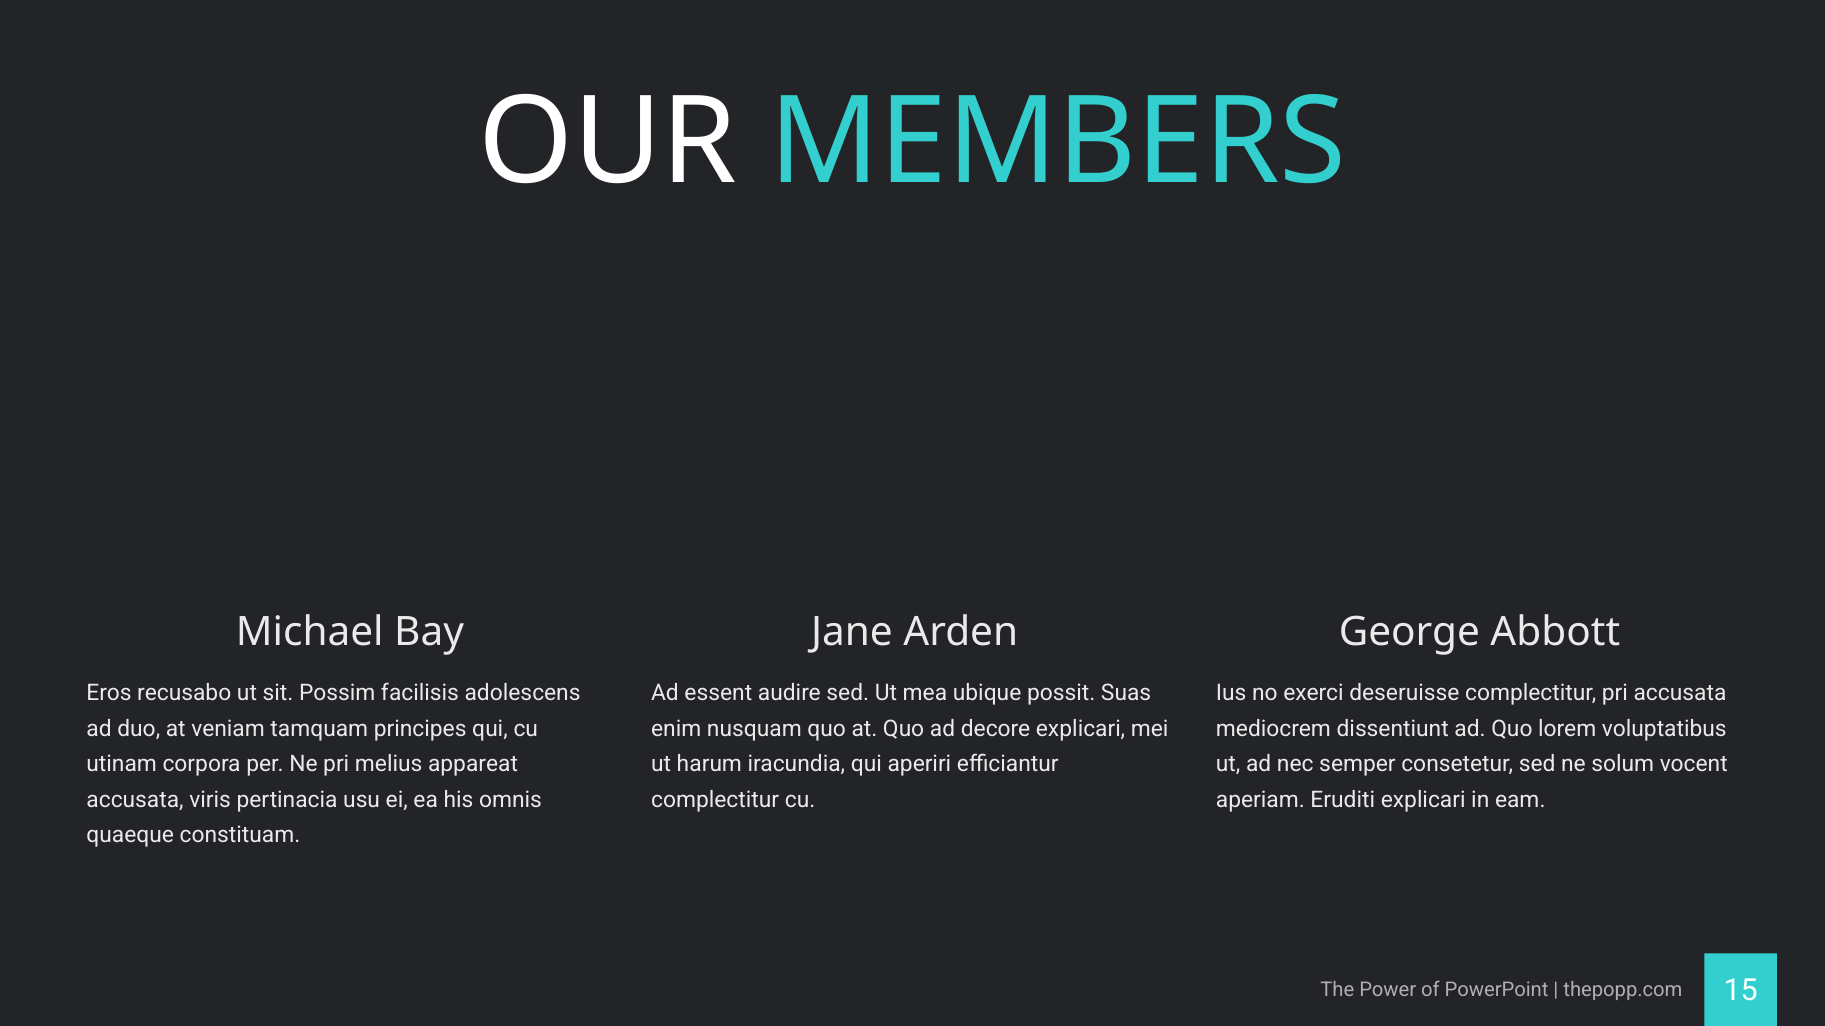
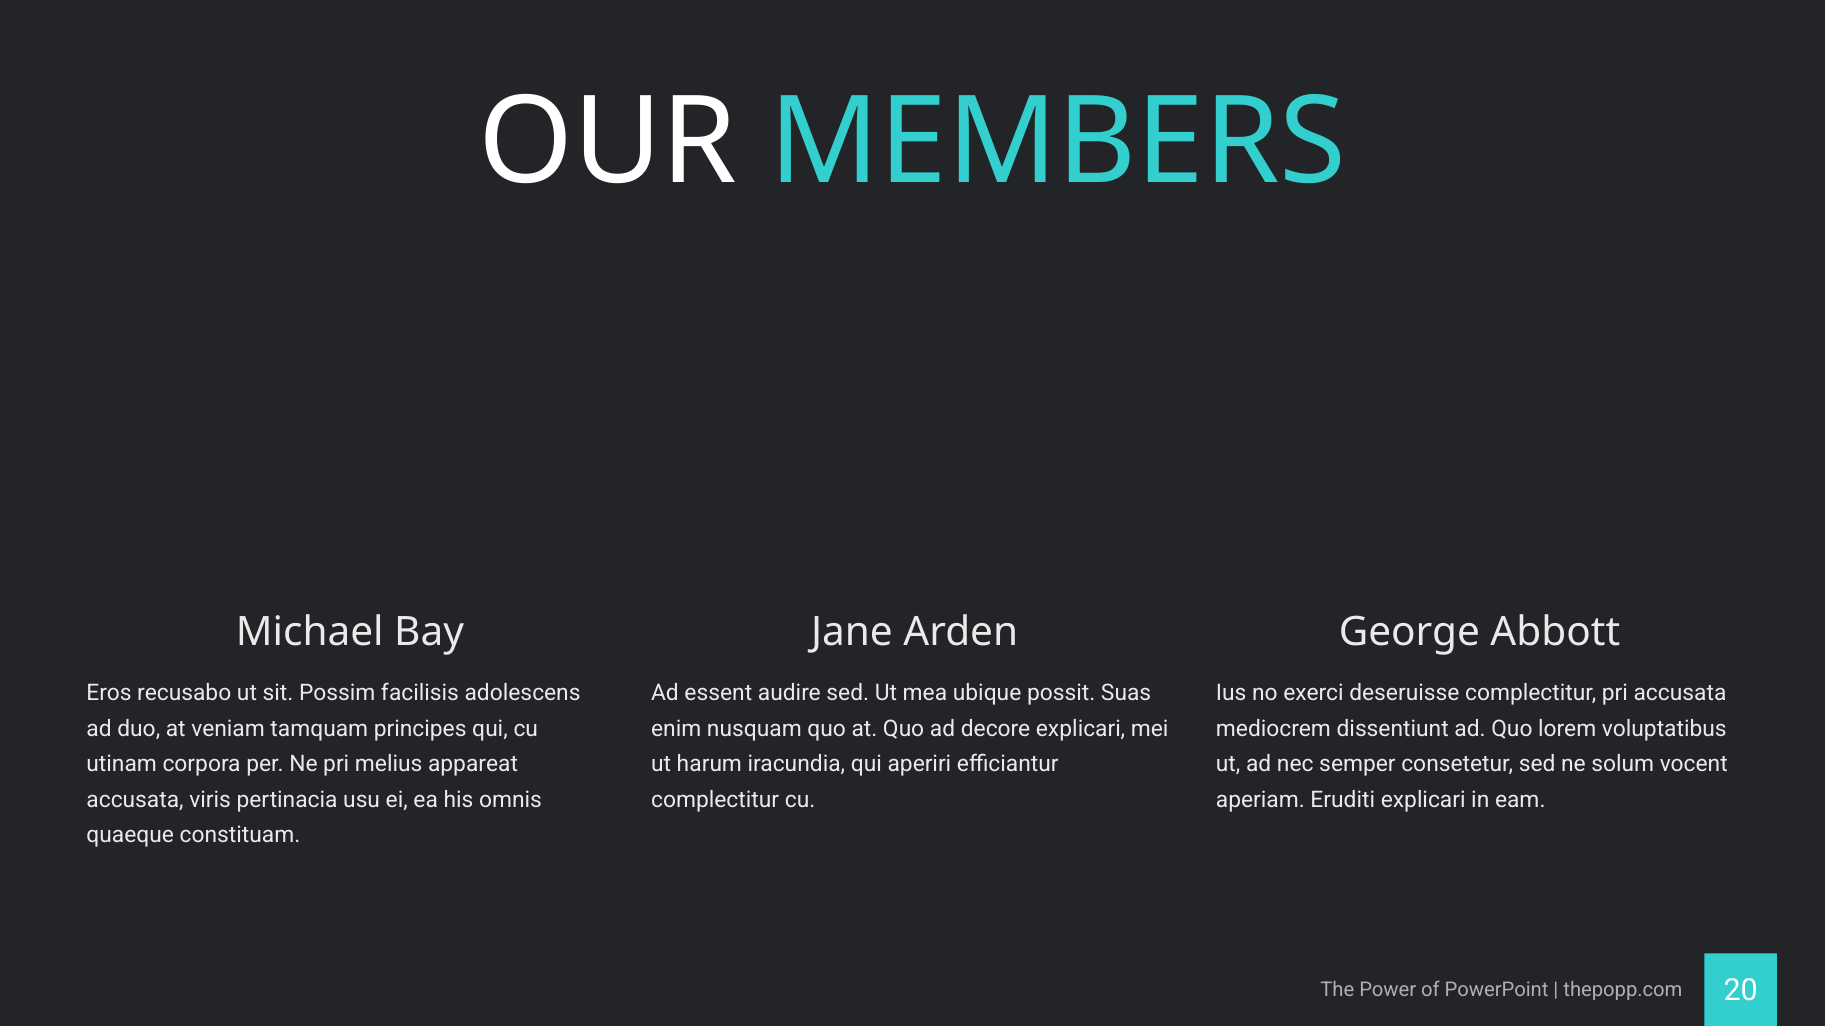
15: 15 -> 20 (1741, 991)
